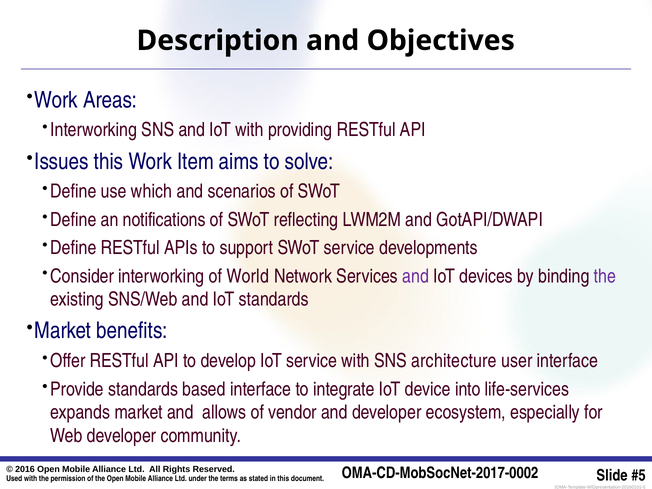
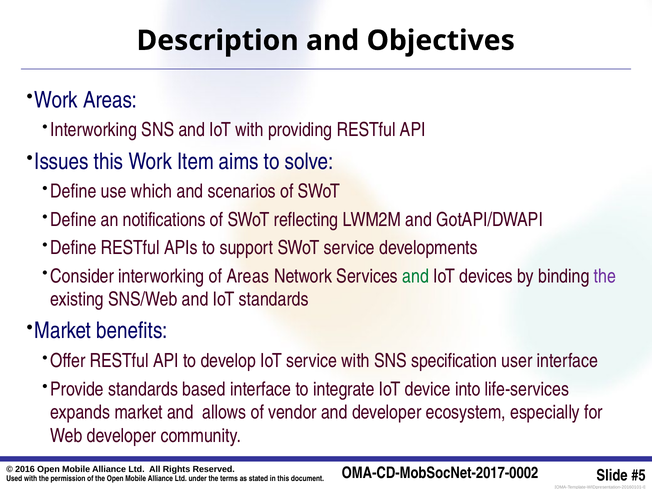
of World: World -> Areas (248, 276)
and colour: purple -> green (416, 276)
architecture: architecture -> specification (454, 361)
